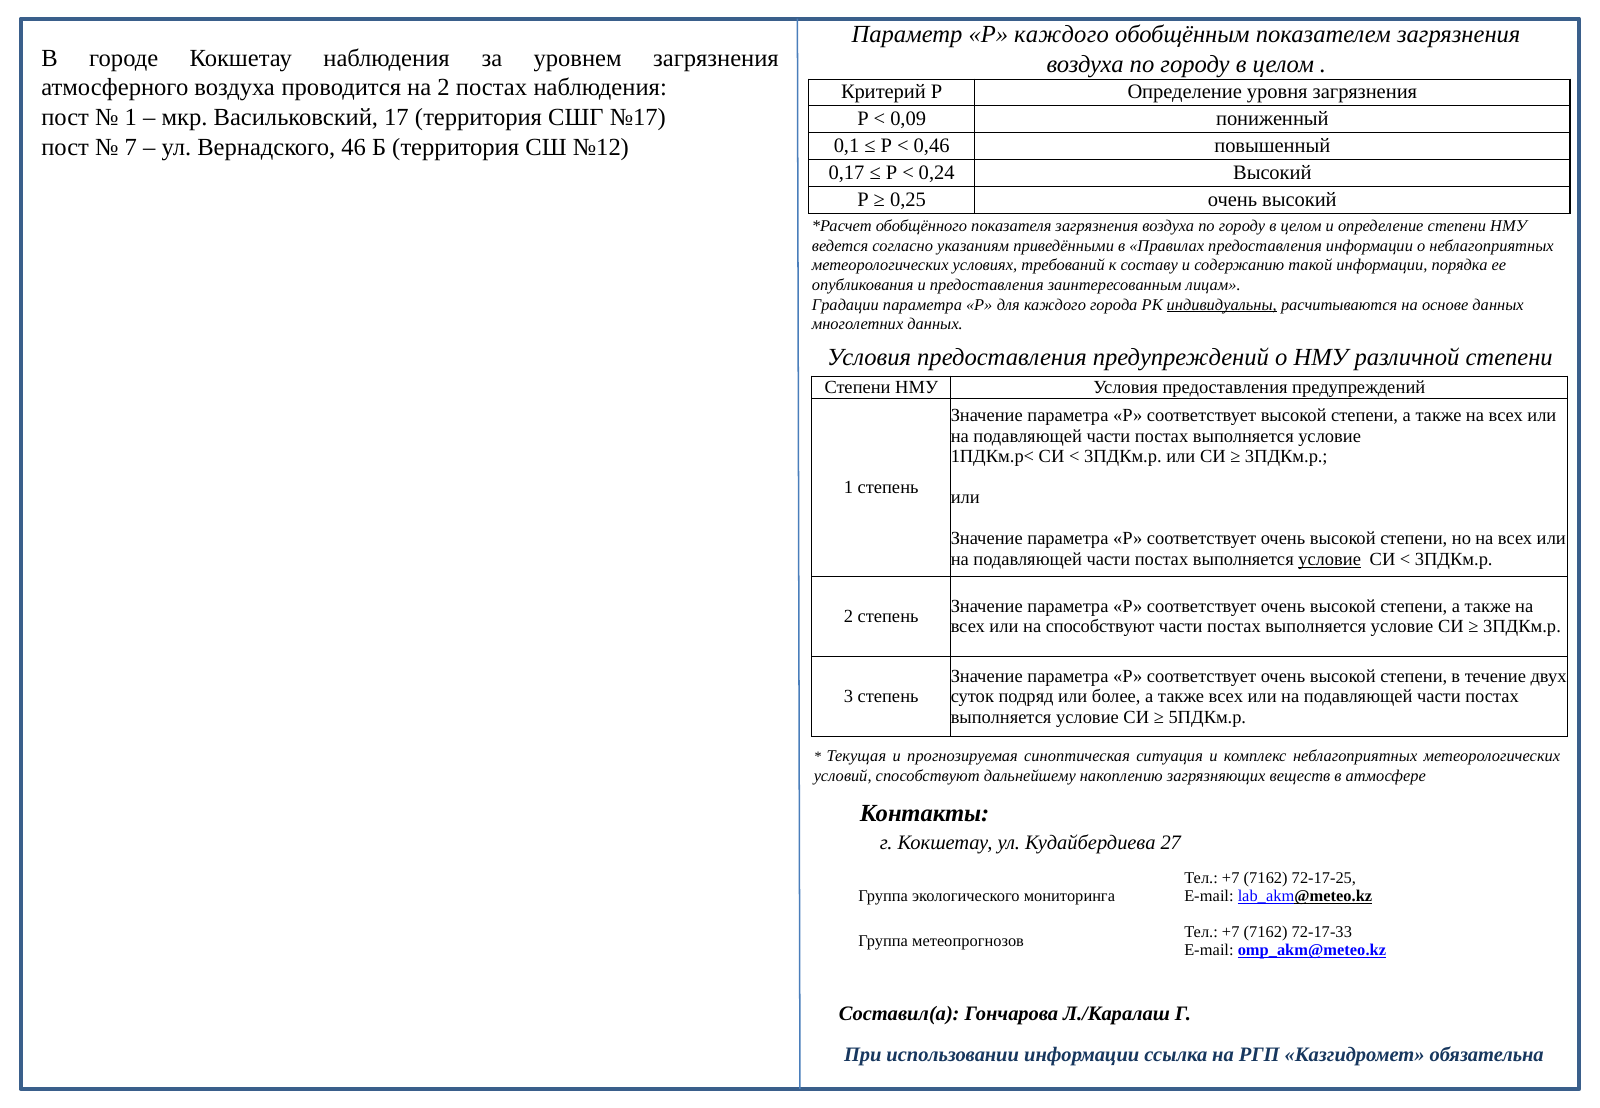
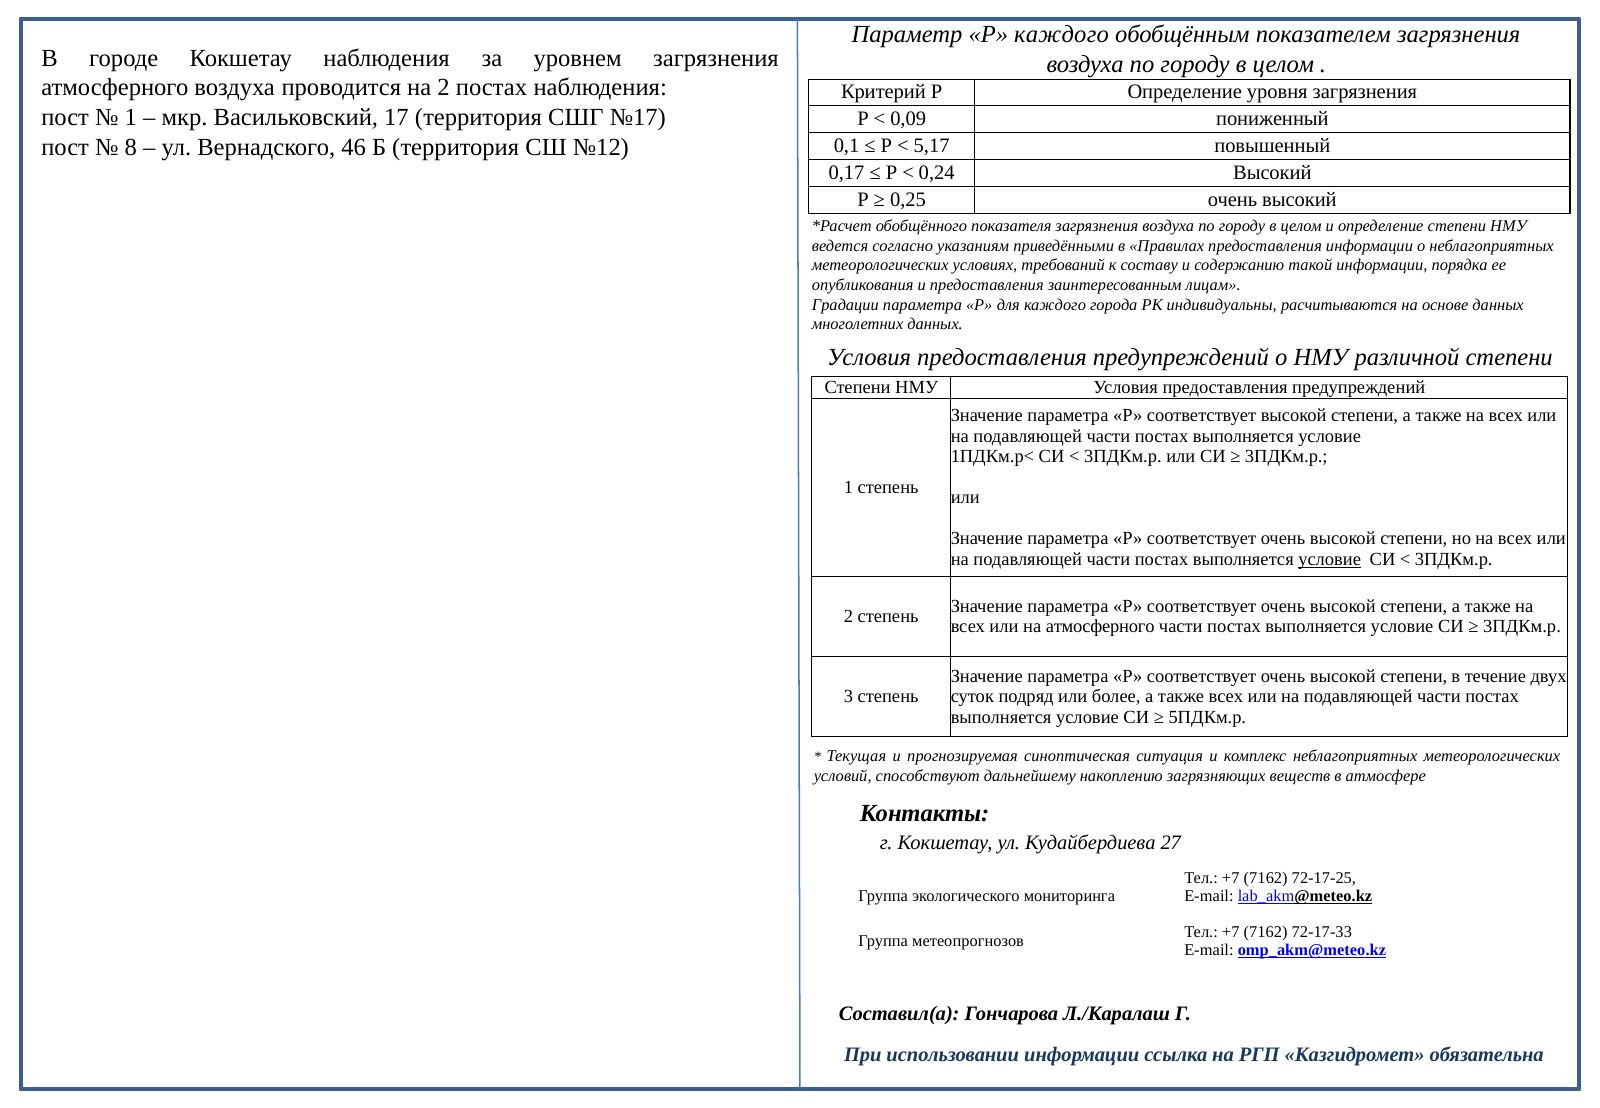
7: 7 -> 8 (131, 147)
0,46: 0,46 -> 5,17 (932, 146)
индивидуальны underline: present -> none (1222, 305)
на способствуют: способствуют -> атмосферного (1100, 626)
